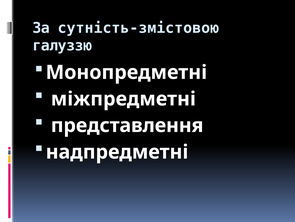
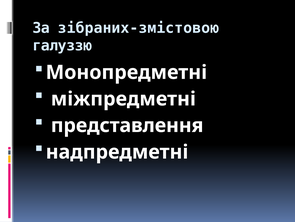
сутність-змістовою: сутність-змістовою -> зібраних-змістовою (138, 28)
